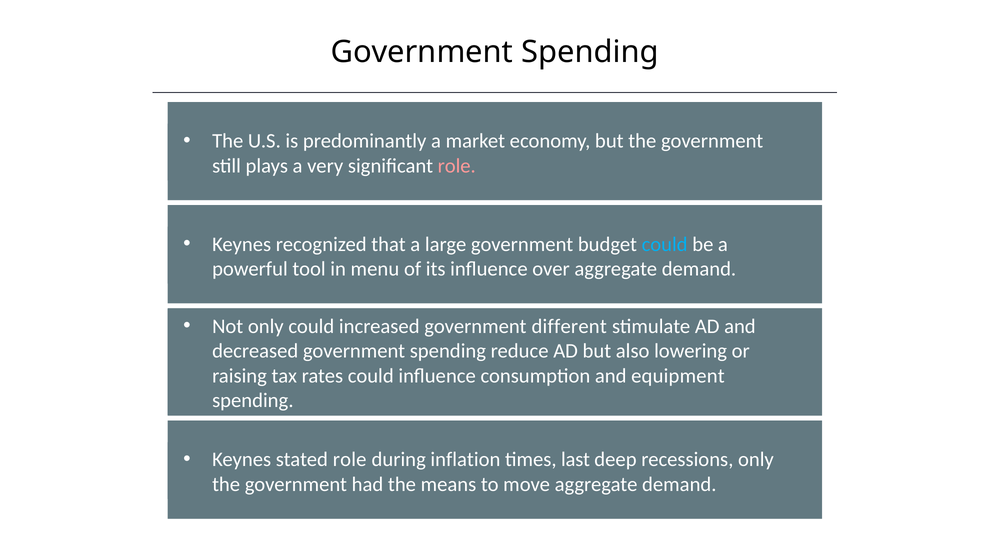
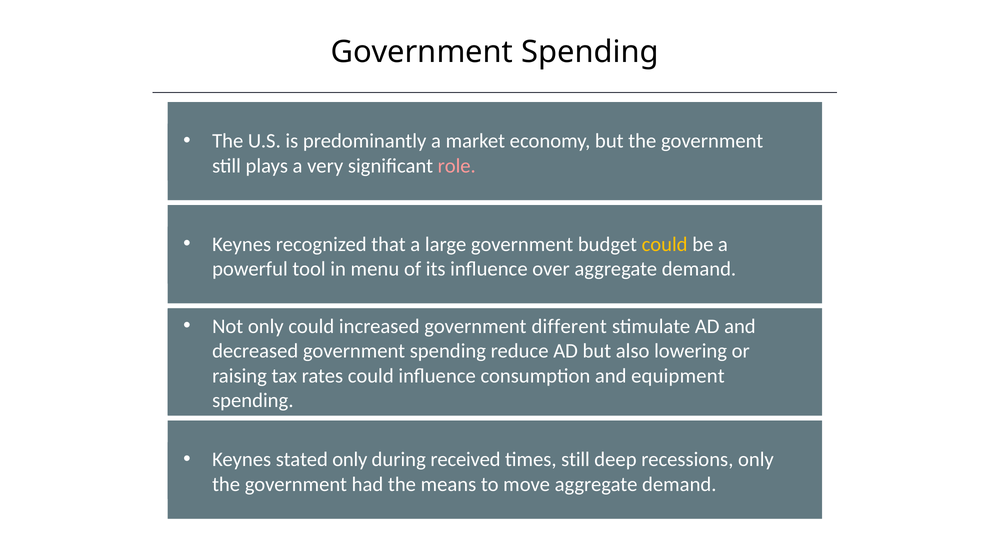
could colour: light blue -> yellow (665, 244)
stated role: role -> only (350, 460)
inflation: inflation -> received (466, 460)
times last: last -> still (575, 460)
